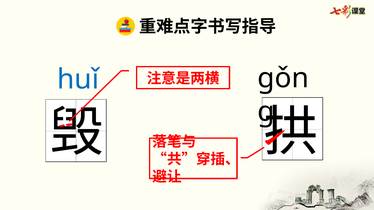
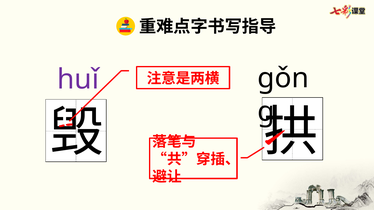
huǐ colour: blue -> purple (78, 80)
